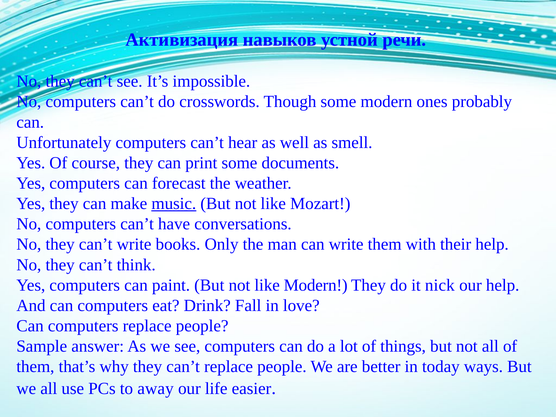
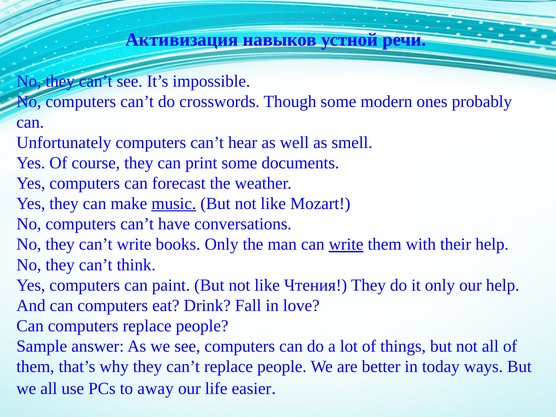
write underline: none -> present (346, 244)
like Modern: Modern -> Чтения (316, 285)
it nick: nick -> only (440, 285)
